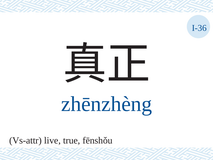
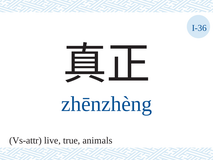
fēnshǒu: fēnshǒu -> animals (97, 140)
